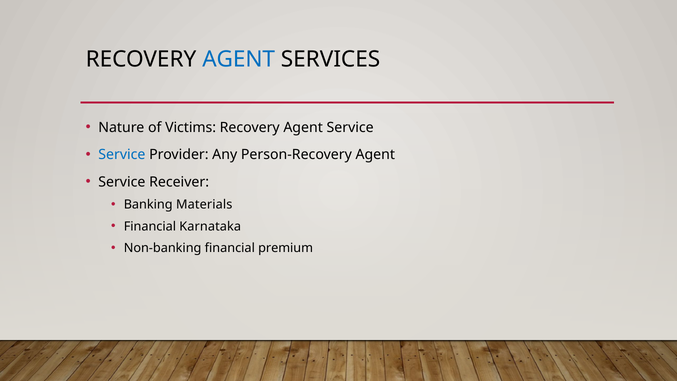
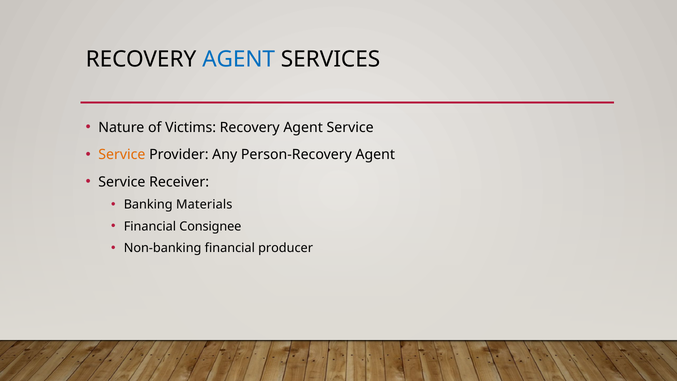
Service colour: blue -> orange (122, 155)
Karnataka: Karnataka -> Consignee (210, 226)
premium: premium -> producer (286, 248)
